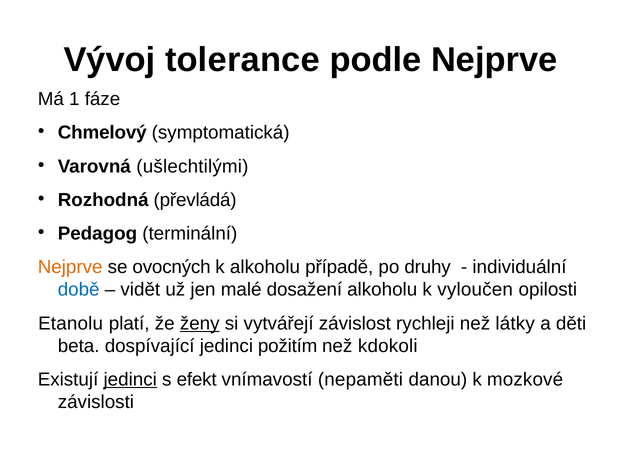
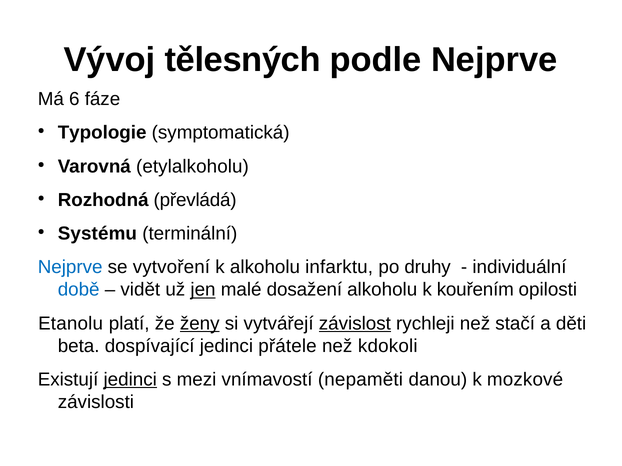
tolerance: tolerance -> tělesných (243, 60)
1: 1 -> 6 (74, 99)
Chmelový: Chmelový -> Typologie (102, 133)
ušlechtilými: ušlechtilými -> etylalkoholu (192, 167)
Pedagog: Pedagog -> Systému (97, 234)
Nejprve colour: orange -> blue (70, 267)
ovocných: ovocných -> vytvoření (171, 267)
případě: případě -> infarktu (339, 267)
jen underline: none -> present (203, 290)
vyloučen: vyloučen -> kouřením (475, 290)
závislost underline: none -> present (355, 324)
látky: látky -> stačí (515, 324)
požitím: požitím -> přátele (287, 346)
efekt: efekt -> mezi (197, 380)
